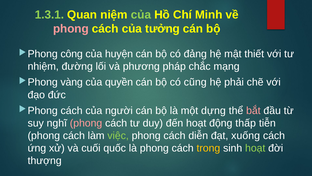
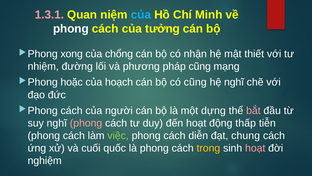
1.3.1 colour: light green -> pink (49, 15)
của colour: light green -> light blue (141, 15)
phong colour: pink -> white (71, 29)
công: công -> xong (72, 54)
huyện: huyện -> chổng (119, 54)
đảng: đảng -> nhận (195, 54)
pháp chắc: chắc -> cũng (200, 66)
vàng: vàng -> hoặc (72, 82)
quyền: quyền -> hoạch (119, 82)
hệ phải: phải -> nghĩ (234, 82)
xuống: xuống -> chung (246, 135)
hoạt colour: light green -> pink (255, 148)
thượng: thượng -> nghiệm (45, 160)
